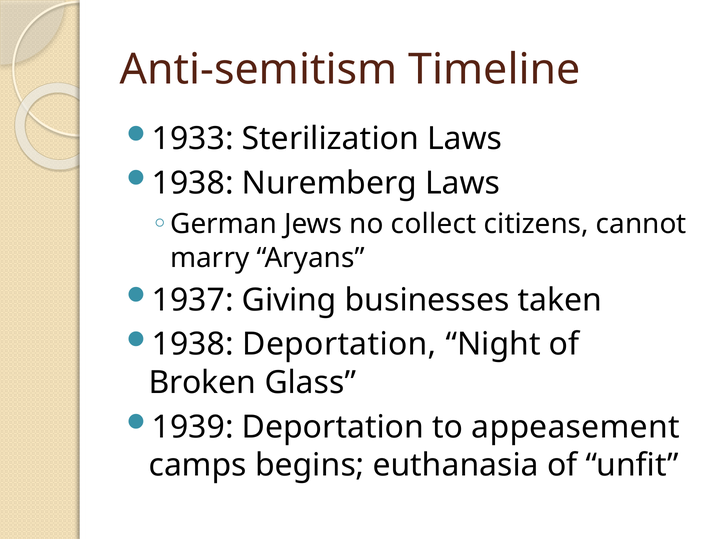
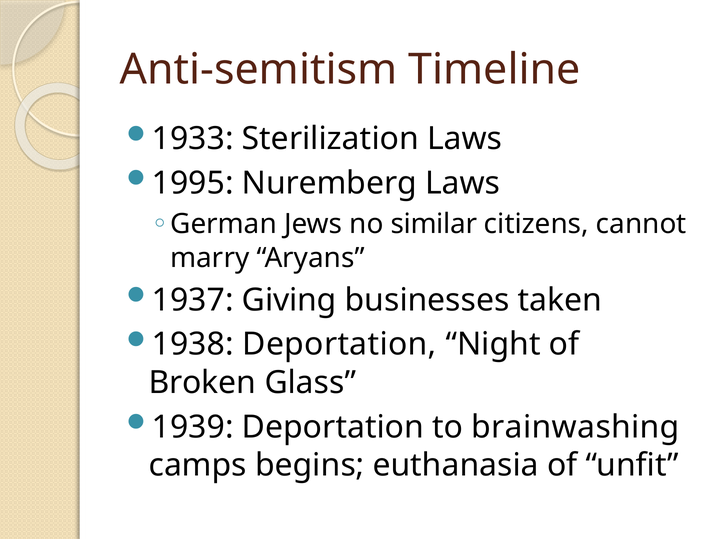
1938: 1938 -> 1995 (193, 183)
collect: collect -> similar (434, 224)
appeasement: appeasement -> brainwashing (576, 427)
